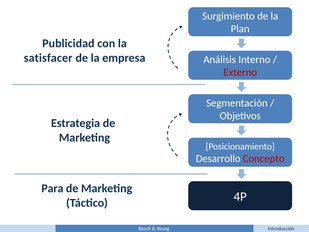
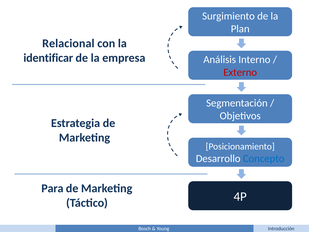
Publicidad: Publicidad -> Relacional (68, 43)
satisfacer: satisfacer -> identificar (48, 58)
Concepto colour: red -> blue (264, 158)
